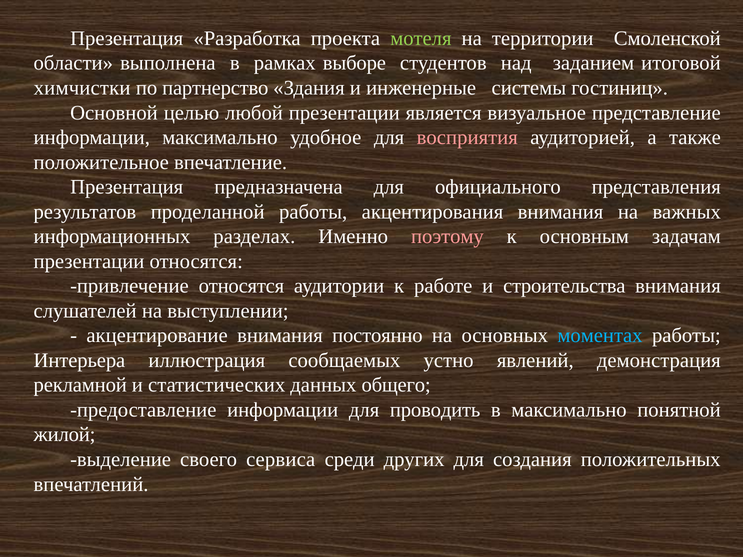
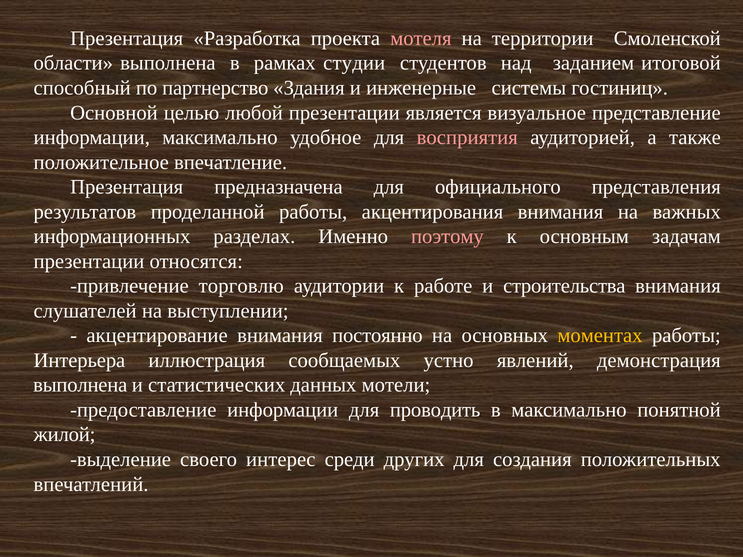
мотеля colour: light green -> pink (421, 38)
выборе: выборе -> студии (354, 63)
химчистки: химчистки -> способный (82, 88)
привлечение относятся: относятся -> торговлю (241, 286)
моментах colour: light blue -> yellow (600, 336)
рекламной: рекламной -> выполнена (80, 385)
общего: общего -> мотели (396, 385)
сервиса: сервиса -> интерес (281, 460)
